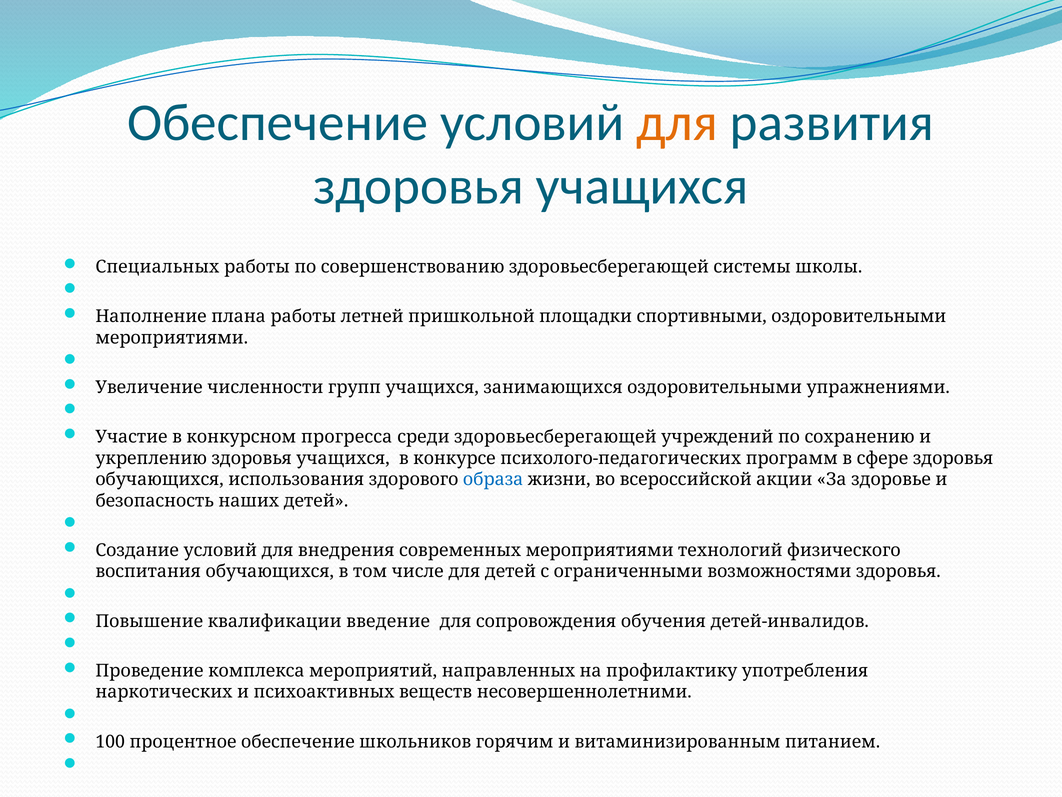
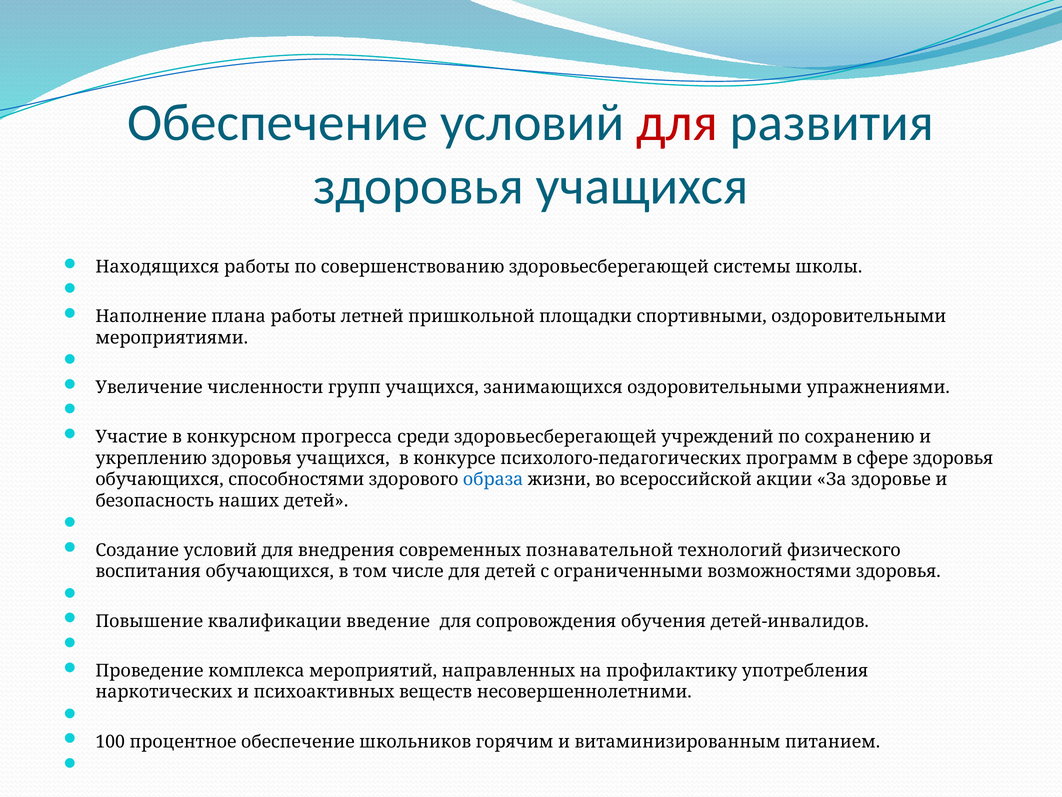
для colour: orange -> red (677, 123)
Специальных: Специальных -> Находящихся (157, 267)
использования: использования -> способностями (296, 479)
современных мероприятиями: мероприятиями -> познавательной (599, 550)
